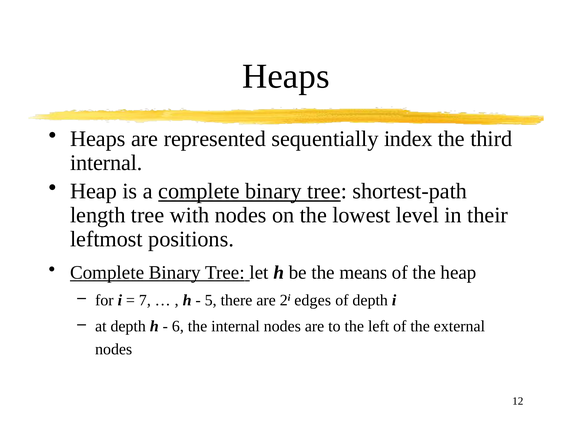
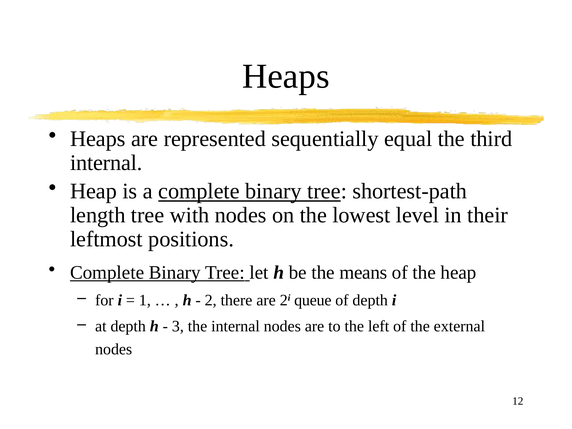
index: index -> equal (408, 139)
7: 7 -> 1 (145, 300)
5: 5 -> 2 (211, 300)
edges: edges -> queue (313, 300)
6: 6 -> 3 (178, 326)
